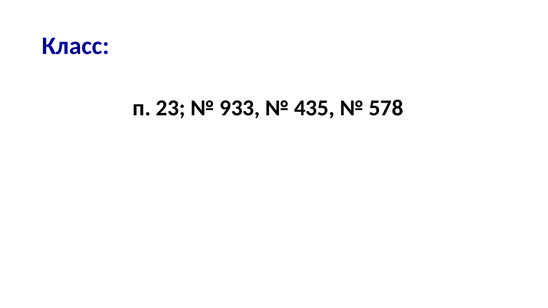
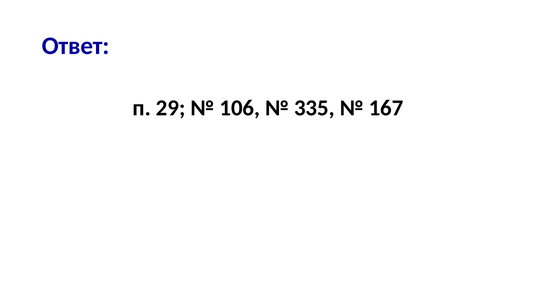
Класс: Класс -> Ответ (76, 46)
23: 23 -> 29 (171, 108)
933: 933 -> 106 (240, 108)
435: 435 -> 335 (314, 108)
578: 578 -> 167 (386, 108)
